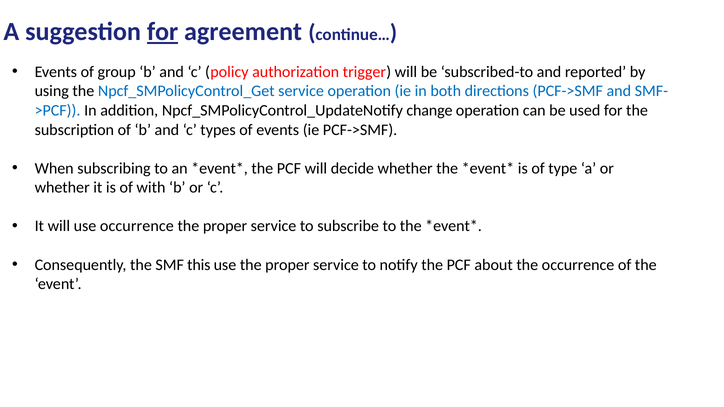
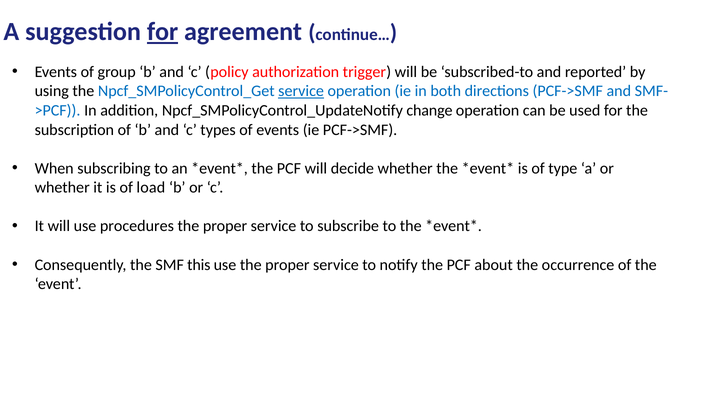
service underline: none -> present (301, 91)
with: with -> load (151, 188)
use occurrence: occurrence -> procedures (137, 226)
